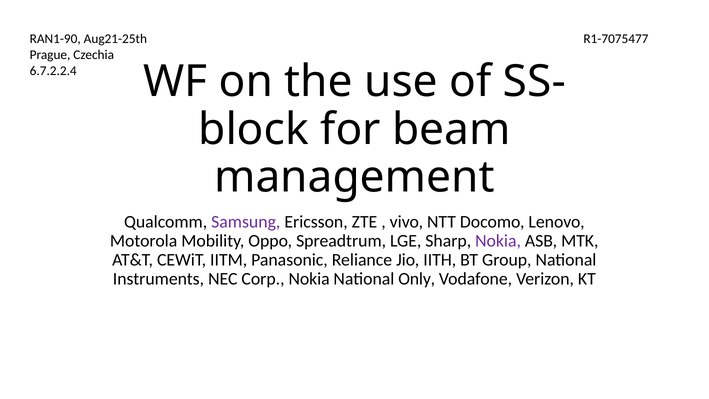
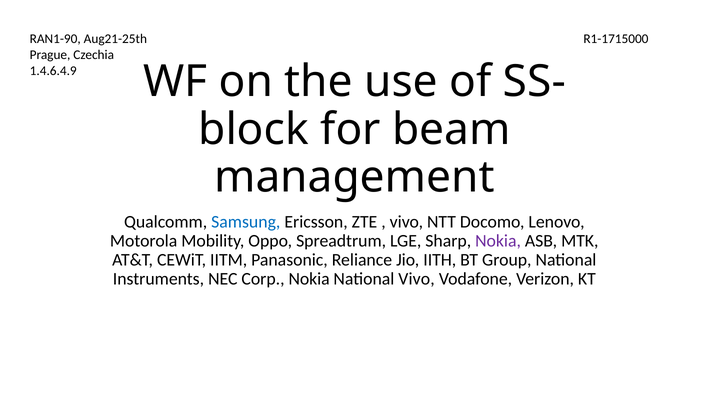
R1-7075477: R1-7075477 -> R1-1715000 (616, 39)
6.7.2.2.4: 6.7.2.2.4 -> 1.4.6.4.9 (53, 71)
Samsung colour: purple -> blue (246, 222)
National Only: Only -> Vivo (417, 279)
